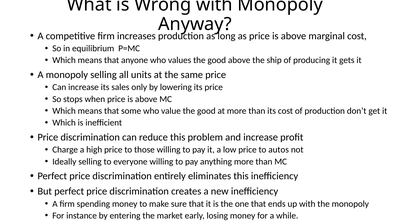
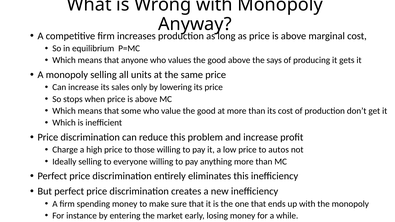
ship: ship -> says (274, 60)
